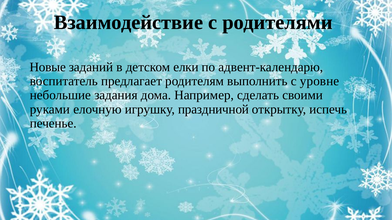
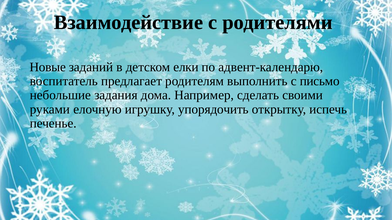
уровне: уровне -> письмо (320, 81)
праздничной: праздничной -> упорядочить (213, 110)
